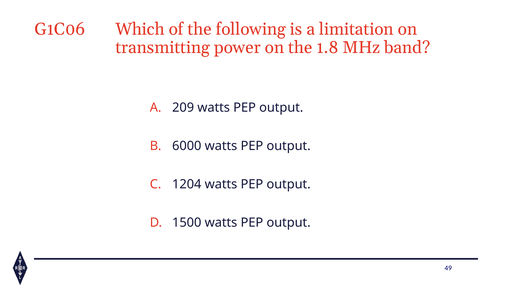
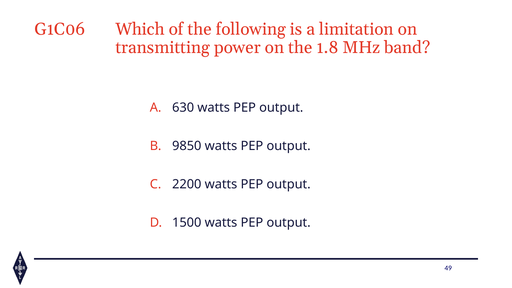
209: 209 -> 630 (183, 108)
6000: 6000 -> 9850 (187, 146)
1204: 1204 -> 2200 (187, 184)
